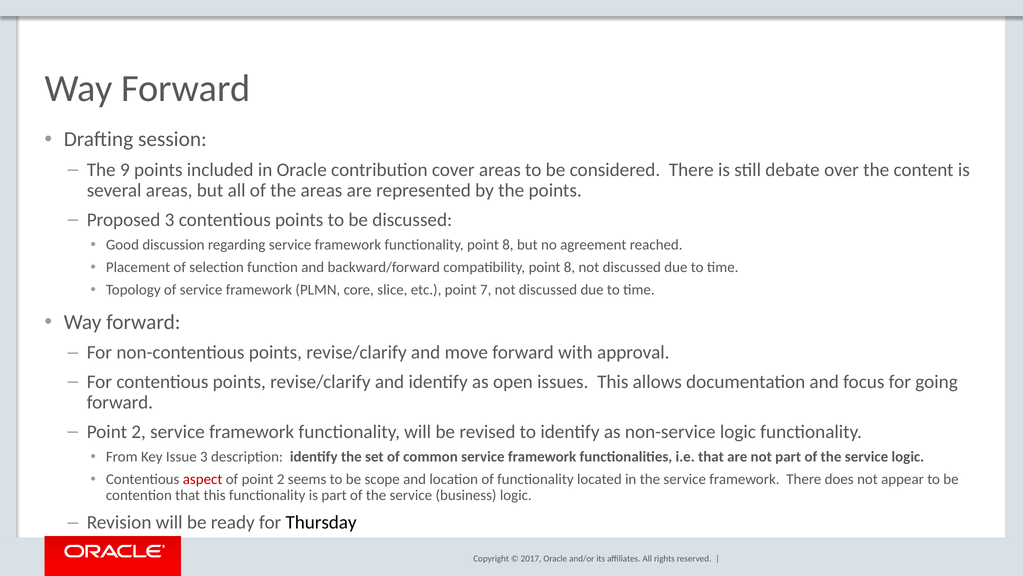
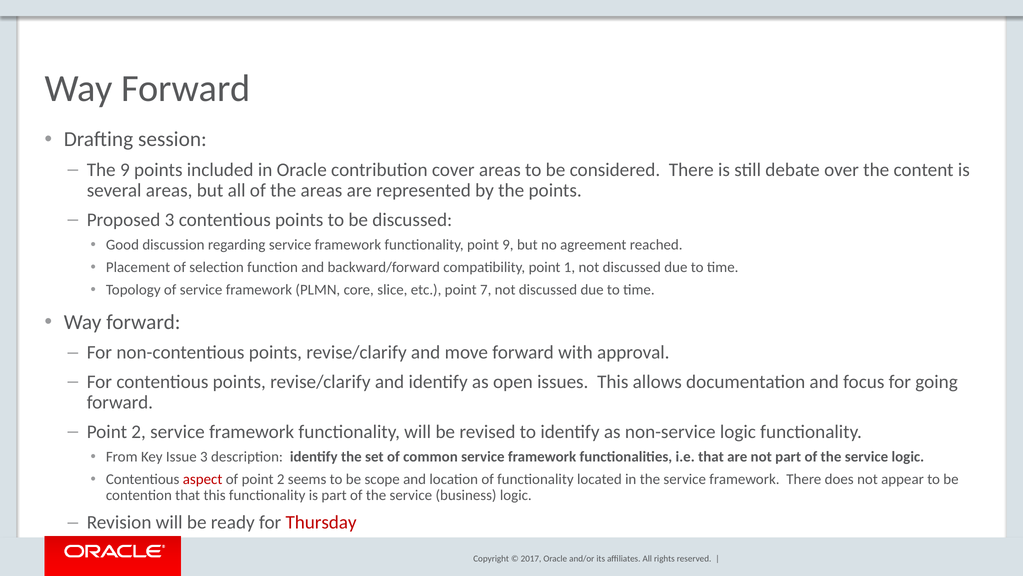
functionality point 8: 8 -> 9 (508, 245)
compatibility point 8: 8 -> 1 (570, 267)
Thursday colour: black -> red (321, 522)
